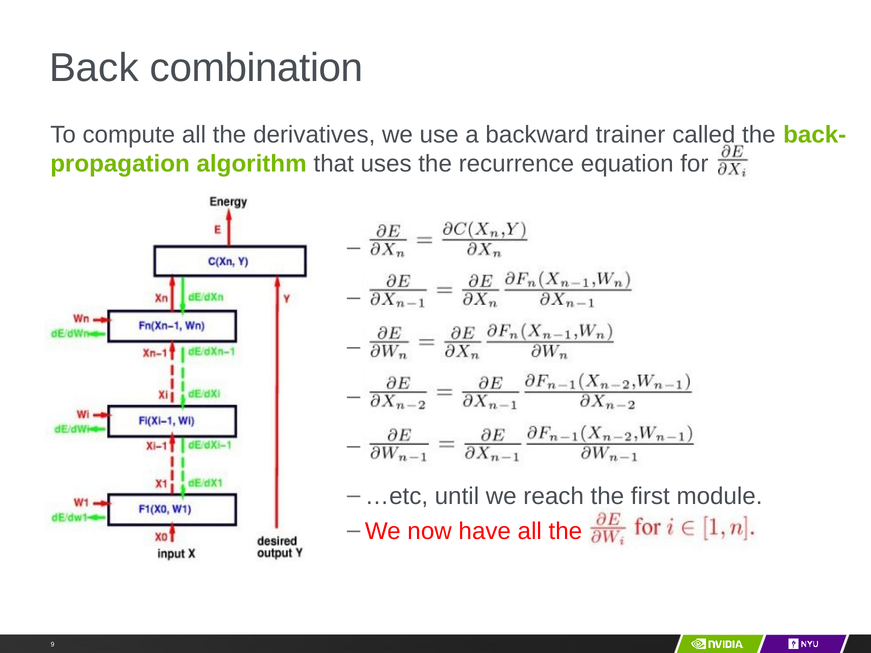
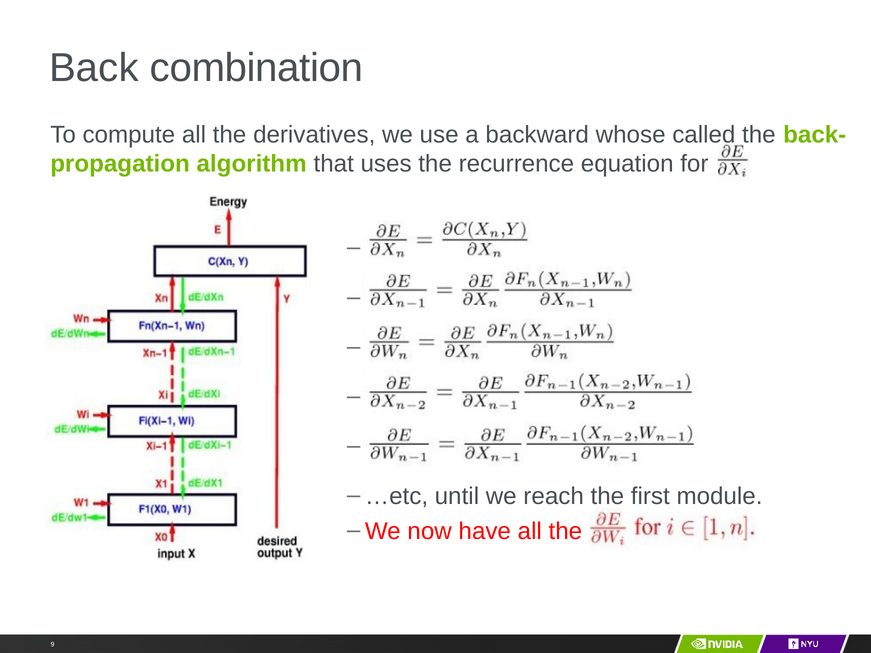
trainer: trainer -> whose (631, 135)
